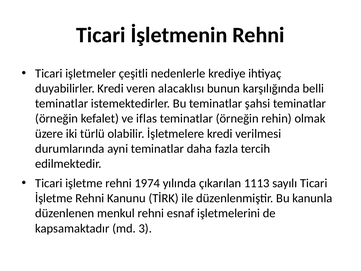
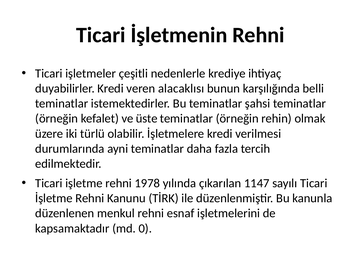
iflas: iflas -> üste (147, 118)
1974: 1974 -> 1978 (147, 183)
1113: 1113 -> 1147 (257, 183)
3: 3 -> 0 (145, 228)
